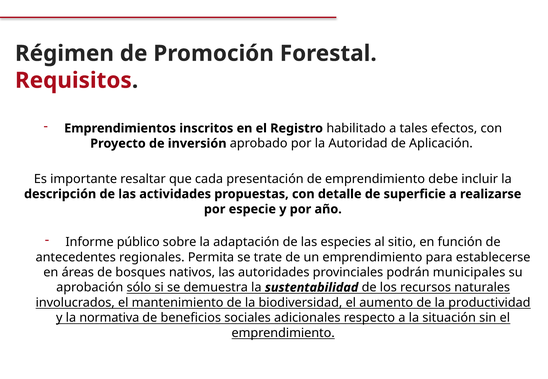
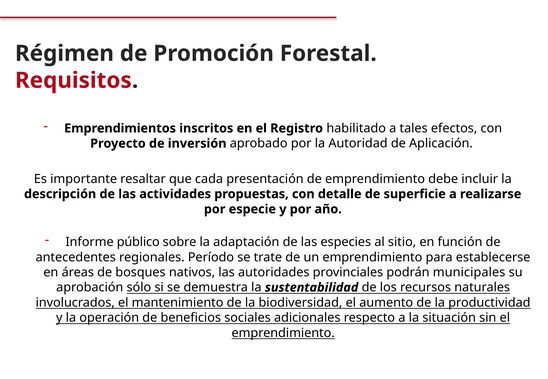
Permita: Permita -> Período (211, 257)
normativa: normativa -> operación (109, 318)
